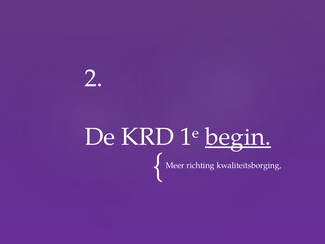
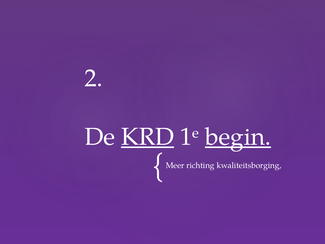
KRD underline: none -> present (148, 137)
